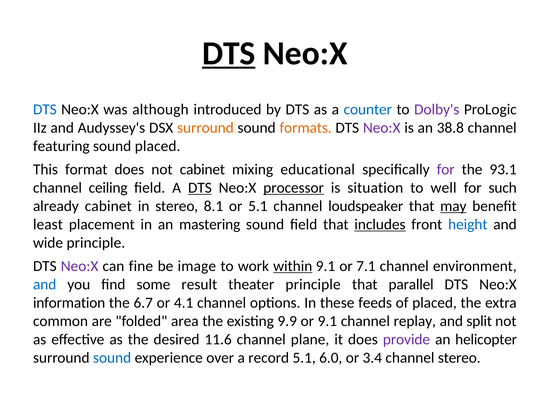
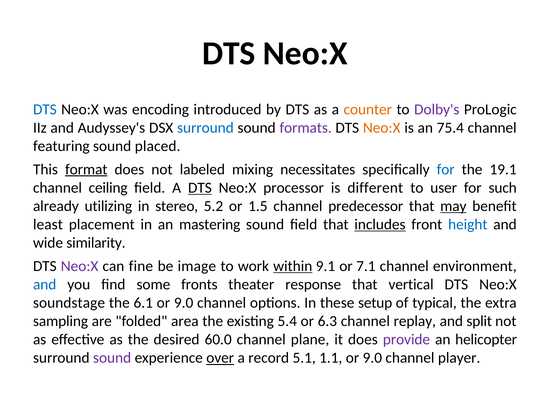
DTS underline: present -> none (229, 53)
although: although -> encoding (161, 109)
counter colour: blue -> orange (368, 109)
surround colour: orange -> blue (205, 128)
formats colour: orange -> purple (306, 128)
Neo:X colour: purple -> orange (382, 128)
38.8: 38.8 -> 75.4 (450, 128)
format underline: none -> present (86, 169)
not cabinet: cabinet -> labeled (202, 169)
educational: educational -> necessitates (318, 169)
for colour: purple -> blue (446, 169)
93.1: 93.1 -> 19.1 (503, 169)
processor underline: present -> none (294, 187)
situation: situation -> different (375, 187)
well: well -> user (444, 187)
already cabinet: cabinet -> utilizing (108, 206)
8.1: 8.1 -> 5.2 (214, 206)
or 5.1: 5.1 -> 1.5 (258, 206)
loudspeaker: loudspeaker -> predecessor (366, 206)
wide principle: principle -> similarity (96, 243)
result: result -> fronts (199, 284)
theater principle: principle -> response (313, 284)
parallel: parallel -> vertical (411, 284)
information: information -> soundstage (69, 302)
6.7: 6.7 -> 6.1 (143, 302)
4.1: 4.1 -> 9.0 (184, 302)
feeds: feeds -> setup (375, 302)
of placed: placed -> typical (435, 302)
common: common -> sampling (61, 321)
9.9: 9.9 -> 5.4 (287, 321)
or 9.1: 9.1 -> 6.3 (327, 321)
11.6: 11.6 -> 60.0 (218, 339)
sound colour: blue -> purple (112, 357)
over underline: none -> present (220, 357)
6.0: 6.0 -> 1.1 (331, 357)
3.4: 3.4 -> 9.0 (372, 357)
channel stereo: stereo -> player (459, 357)
